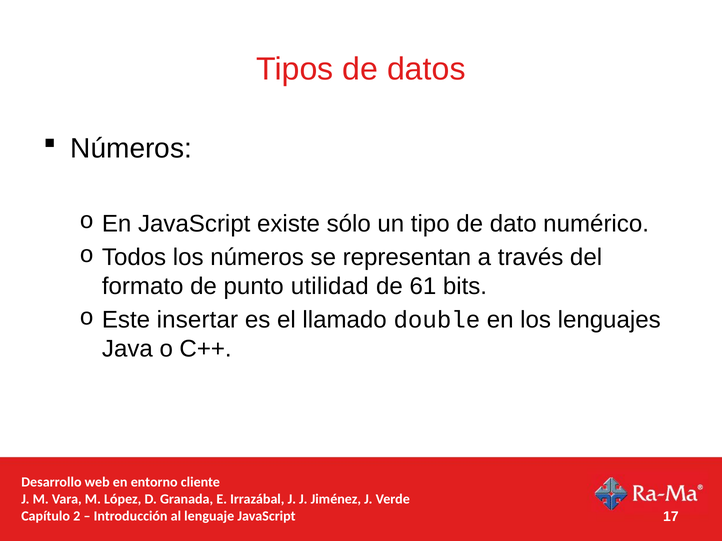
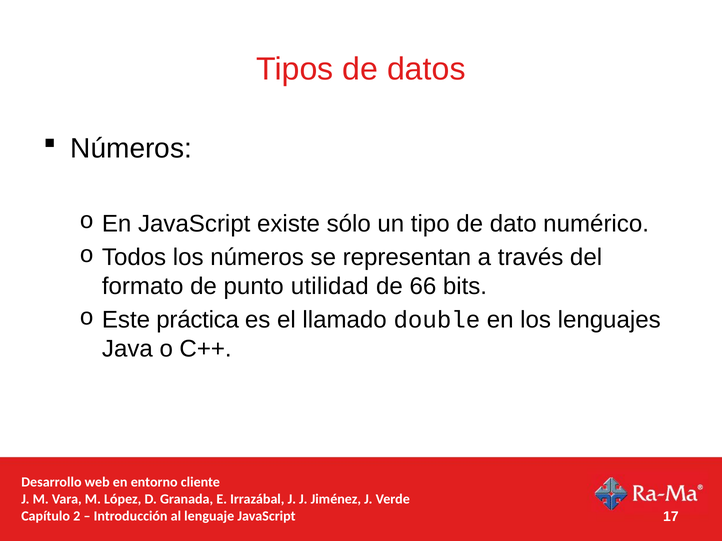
61: 61 -> 66 (423, 287)
insertar: insertar -> práctica (198, 320)
